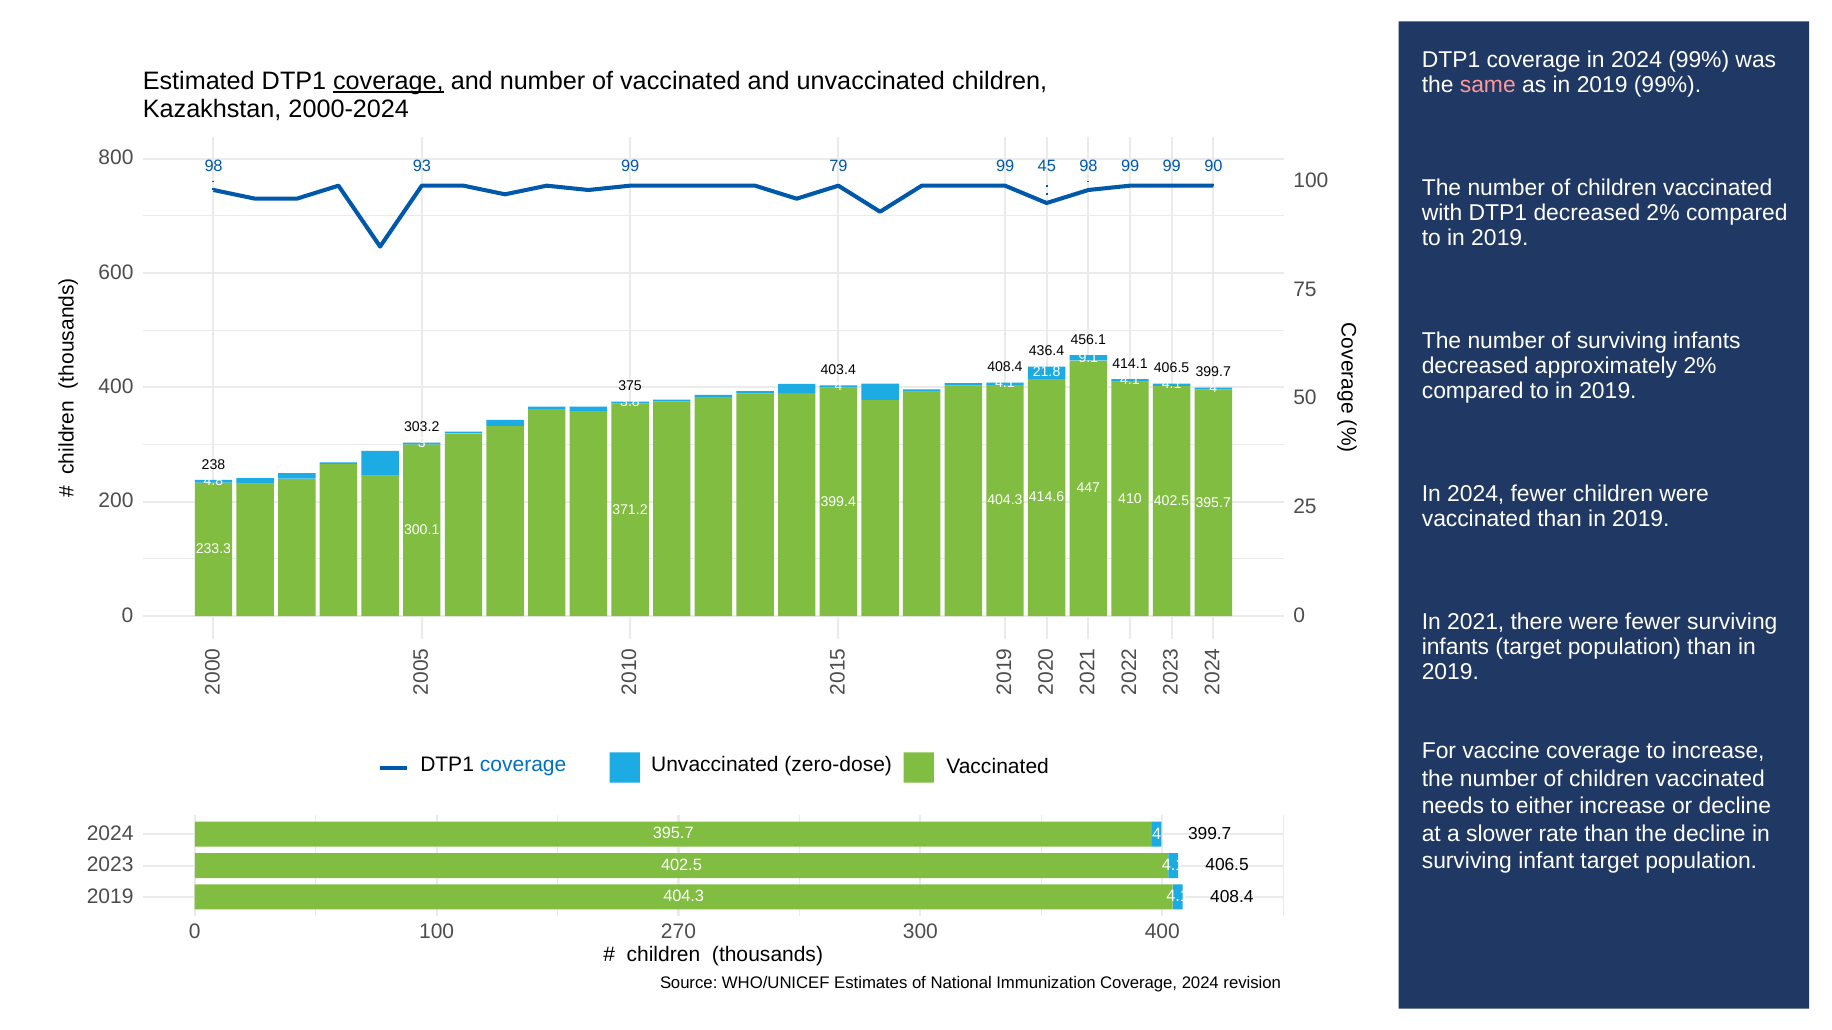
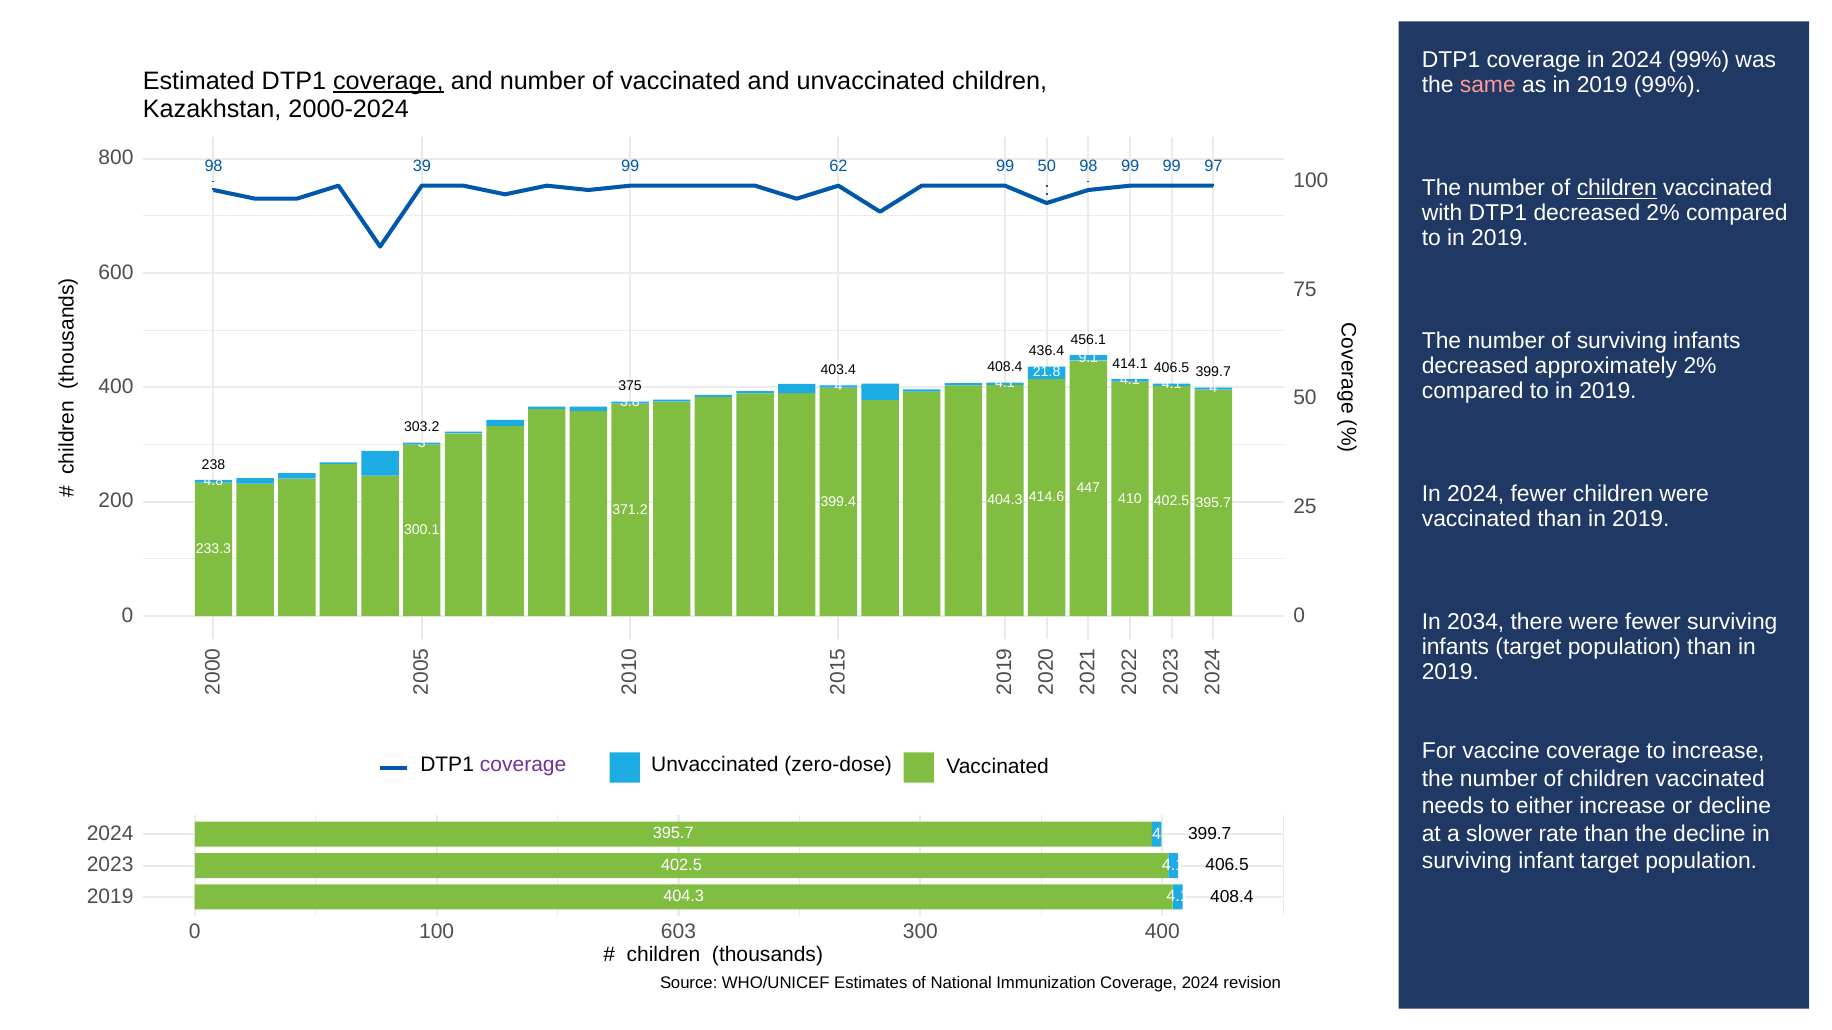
93: 93 -> 39 (422, 166)
79: 79 -> 62 (839, 166)
99 45: 45 -> 50 (1047, 166)
90: 90 -> 97 (1213, 166)
children underline: none -> present (1617, 188)
2021: 2021 -> 2034 (1476, 623)
coverage colour: blue -> purple (523, 765)
270: 270 -> 603 (678, 932)
